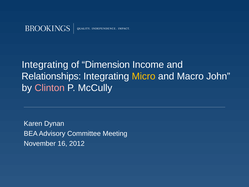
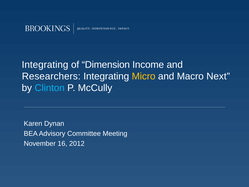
Relationships: Relationships -> Researchers (51, 76)
John: John -> Next (218, 76)
Clinton colour: pink -> light blue (50, 88)
